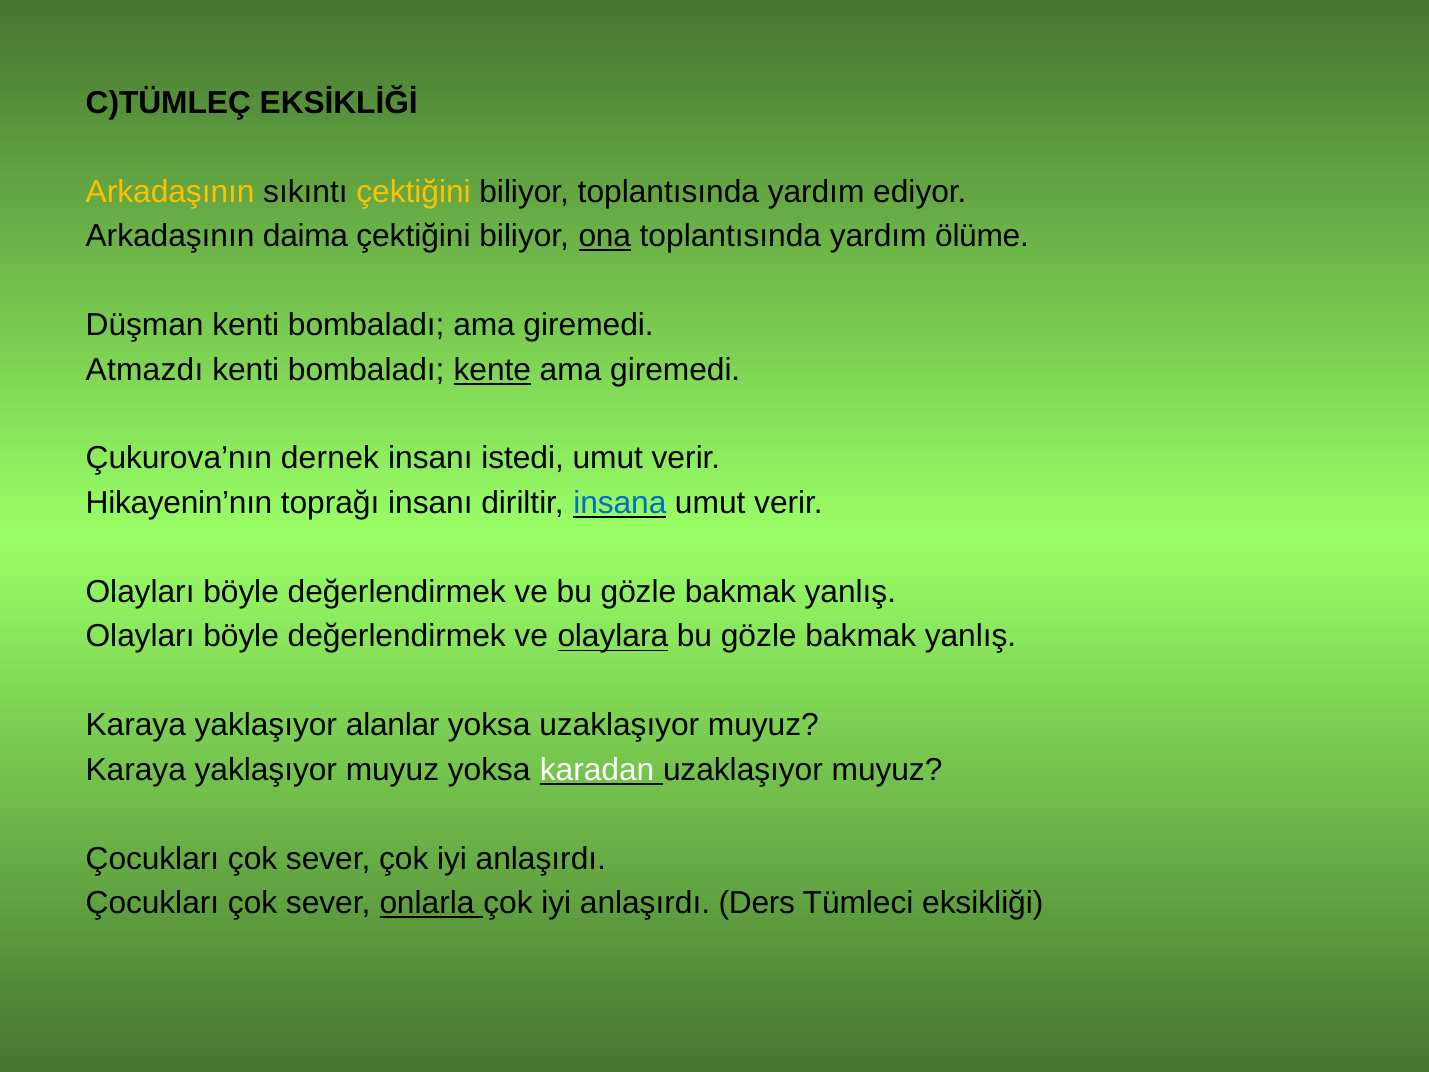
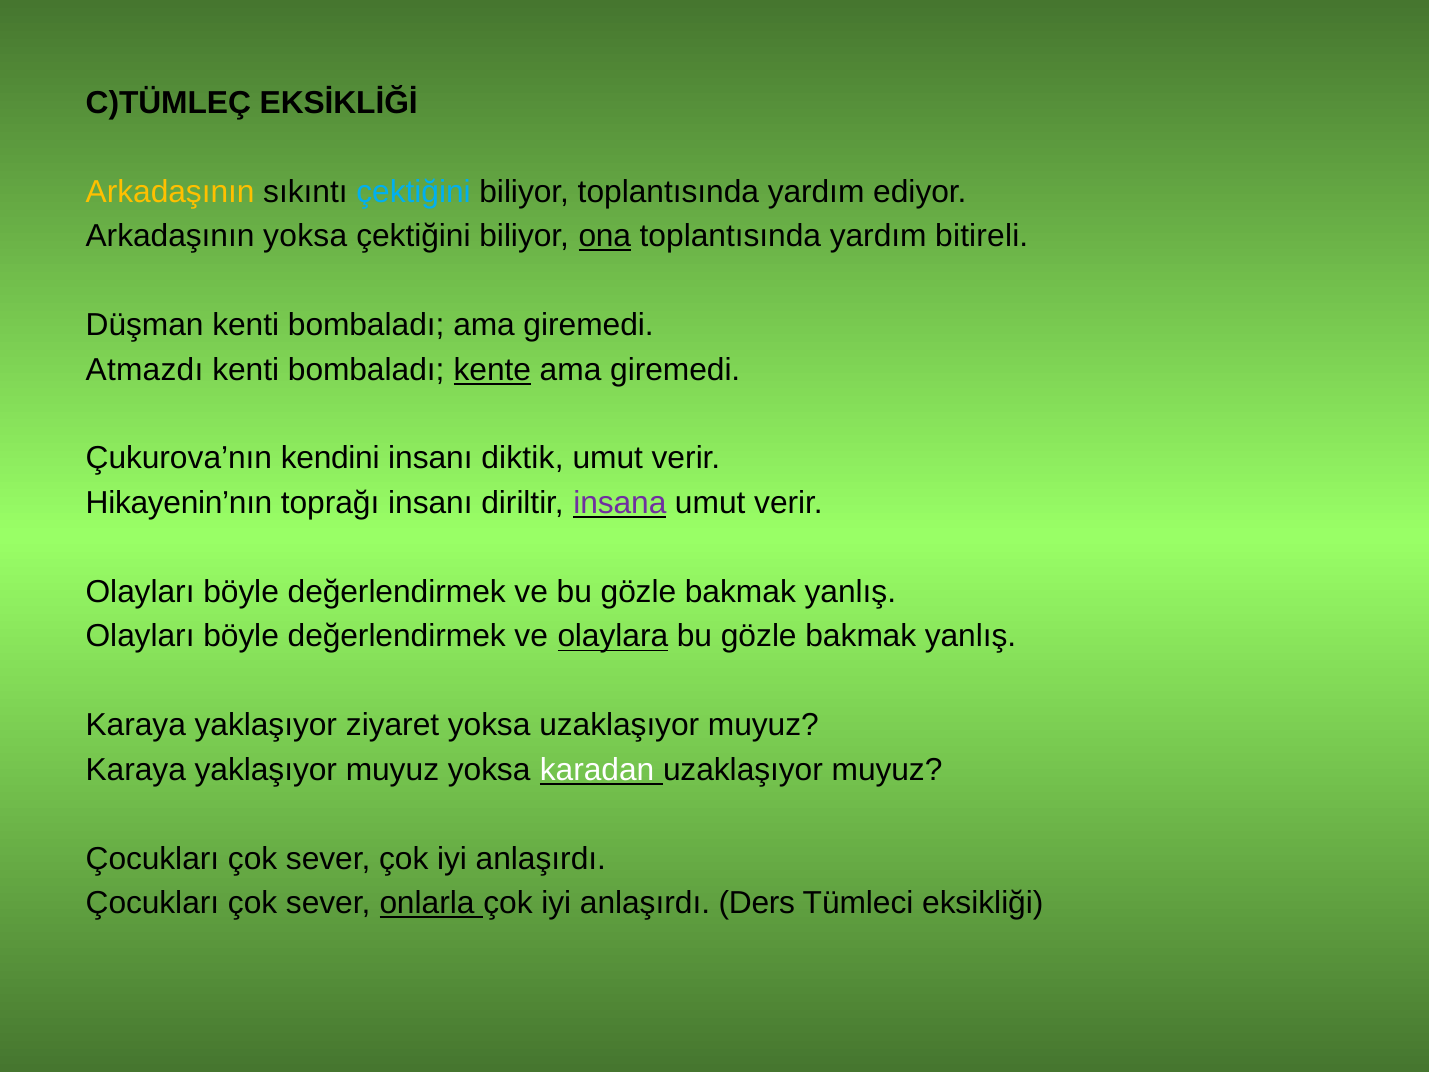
çektiğini colour: yellow -> light blue (414, 192)
Arkadaşının daima: daima -> yoksa (305, 236)
ölüme: ölüme -> bitireli (982, 236)
dernek: dernek -> kendini (330, 458)
istedi: istedi -> diktik (522, 458)
insana colour: blue -> purple (620, 503)
alanlar: alanlar -> ziyaret (393, 725)
